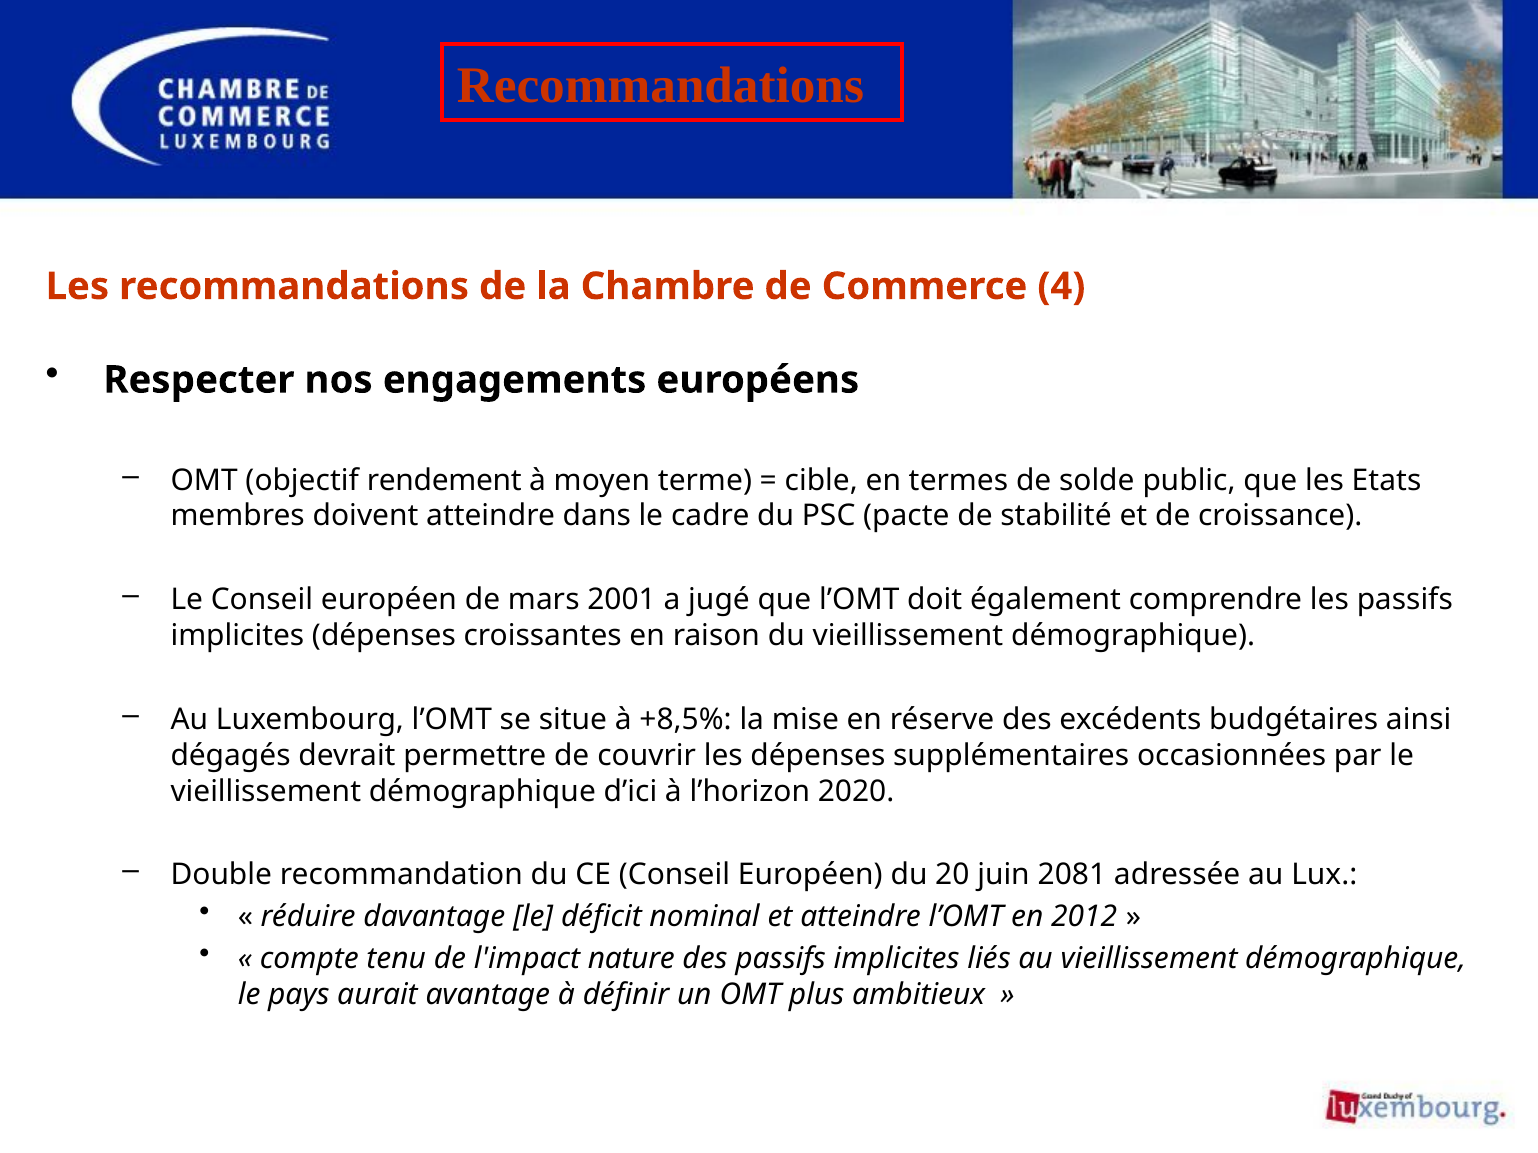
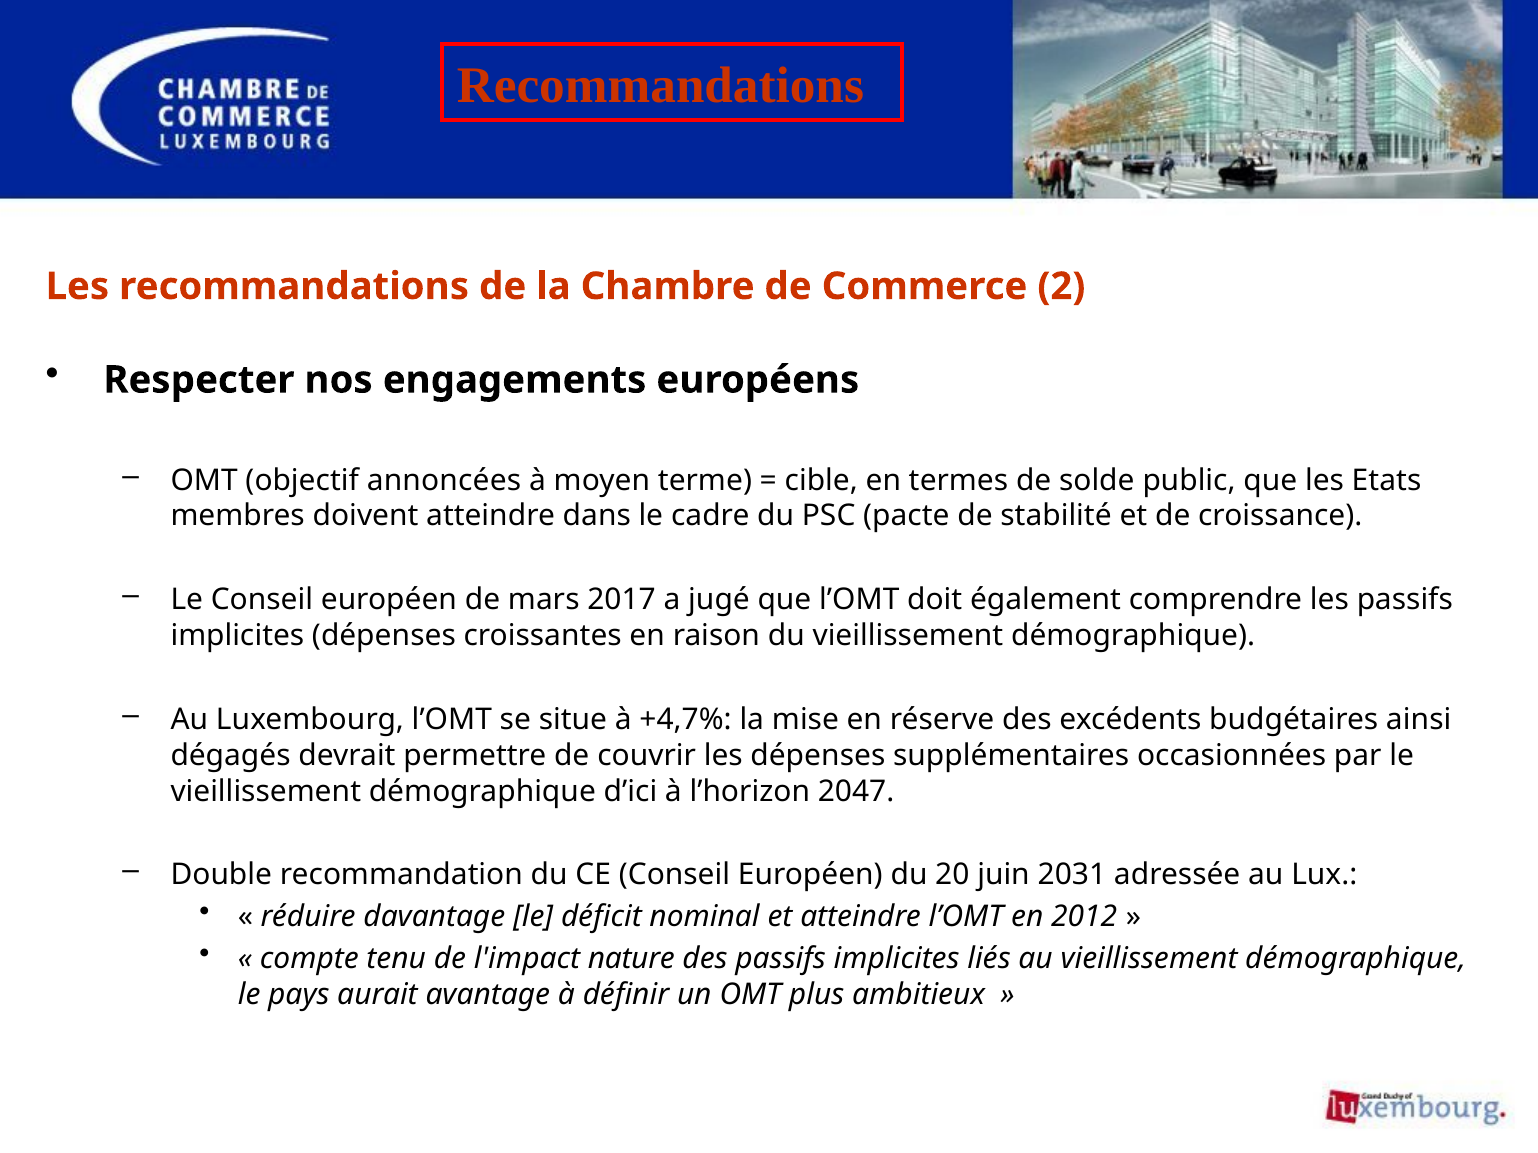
4: 4 -> 2 (1061, 286)
rendement: rendement -> annoncées (444, 480)
2001: 2001 -> 2017 (622, 600)
+8,5%: +8,5% -> +4,7% (686, 720)
2020: 2020 -> 2047 (856, 792)
2081: 2081 -> 2031 (1072, 875)
